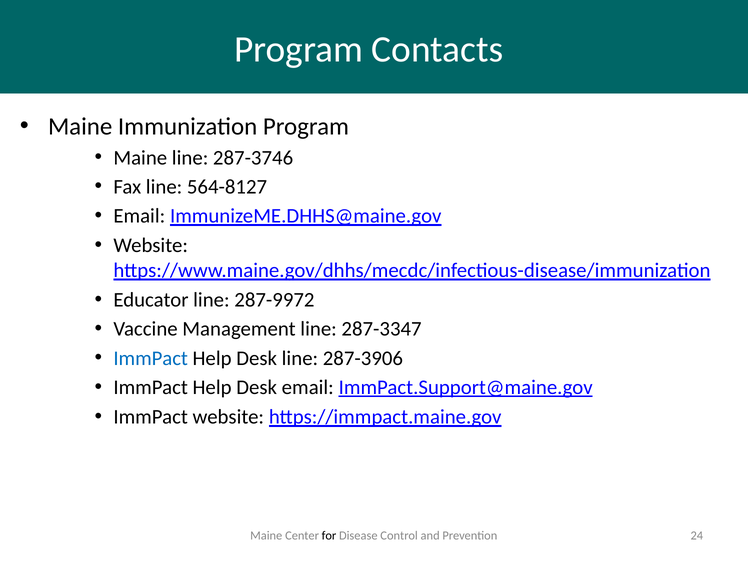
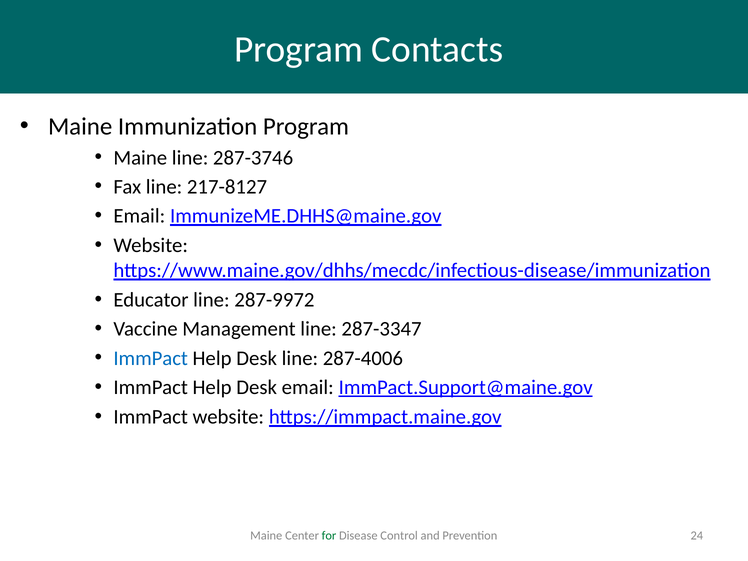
564-8127: 564-8127 -> 217-8127 (227, 187)
287-3906: 287-3906 -> 287-4006 (363, 358)
for colour: black -> green (329, 536)
